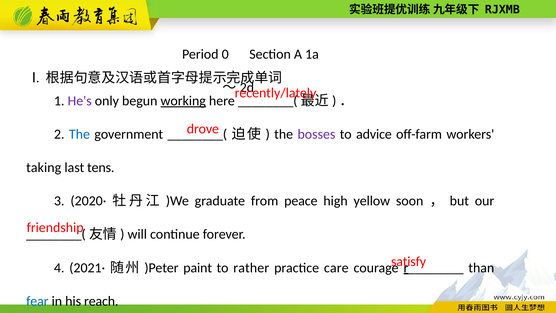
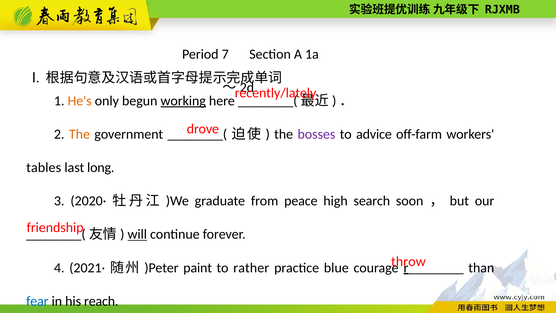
0: 0 -> 7 (225, 54)
He's colour: purple -> orange (80, 101)
The colour: blue -> orange (79, 134)
taking: taking -> tables (44, 167)
tens: tens -> long (101, 167)
yellow: yellow -> search (372, 201)
will underline: none -> present (137, 234)
satisfy: satisfy -> throw (408, 261)
care: care -> blue (336, 268)
